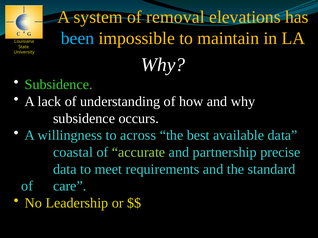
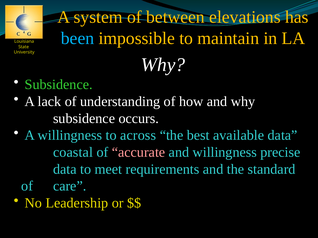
removal: removal -> between (175, 17)
accurate colour: light green -> pink (139, 153)
and partnership: partnership -> willingness (225, 153)
